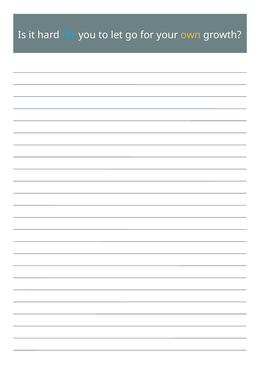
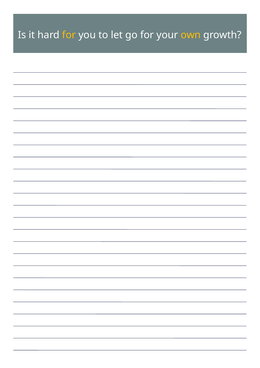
for colour: light blue -> yellow (69, 35)
